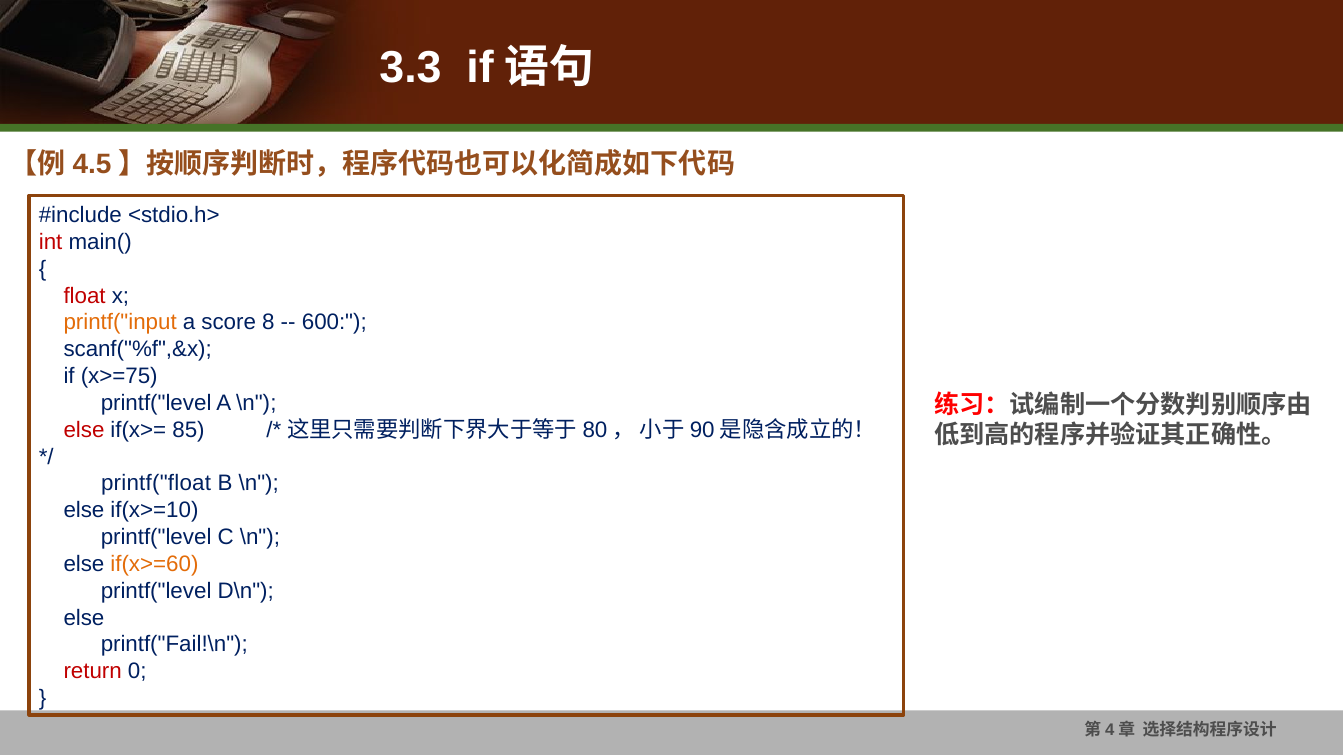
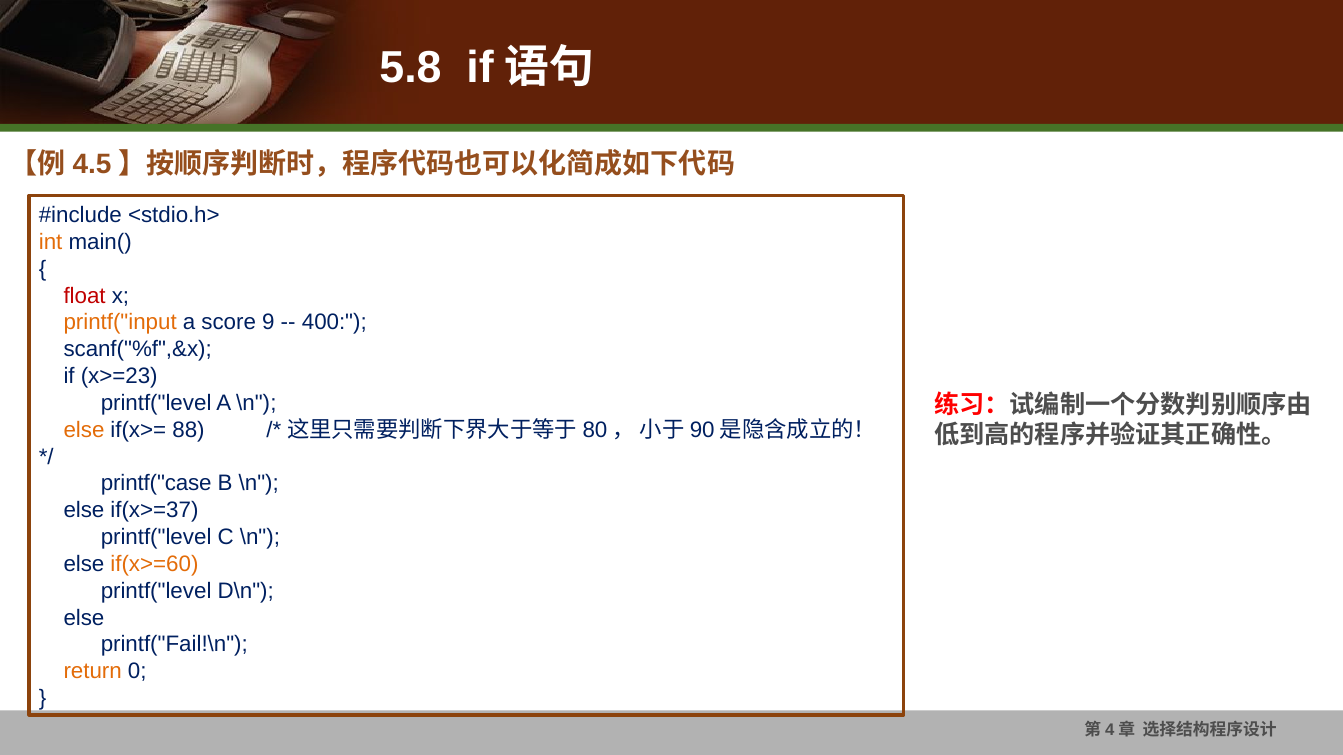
3.3: 3.3 -> 5.8 (410, 68)
int colour: red -> orange (51, 242)
8: 8 -> 9 (268, 323)
600: 600 -> 400 (334, 323)
x>=75: x>=75 -> x>=23 (119, 376)
else colour: red -> orange (84, 430)
85: 85 -> 88 (189, 430)
printf("float: printf("float -> printf("case (156, 484)
if(x>=10: if(x>=10 -> if(x>=37 (154, 511)
return colour: red -> orange (93, 672)
